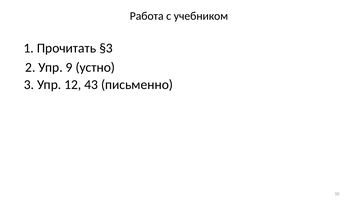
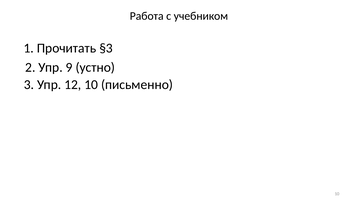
12 43: 43 -> 10 (91, 84)
